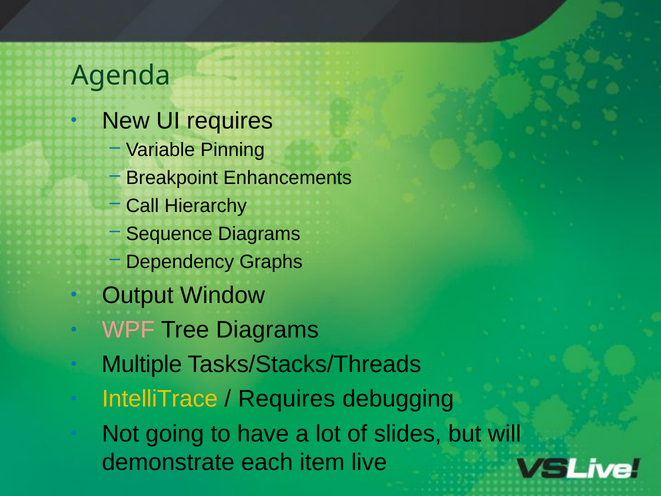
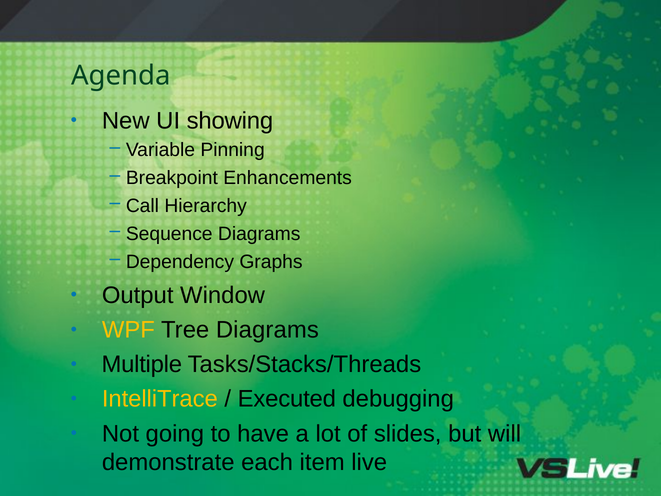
UI requires: requires -> showing (230, 121)
WPF colour: pink -> yellow (128, 330)
Requires: Requires -> Executed (287, 399)
